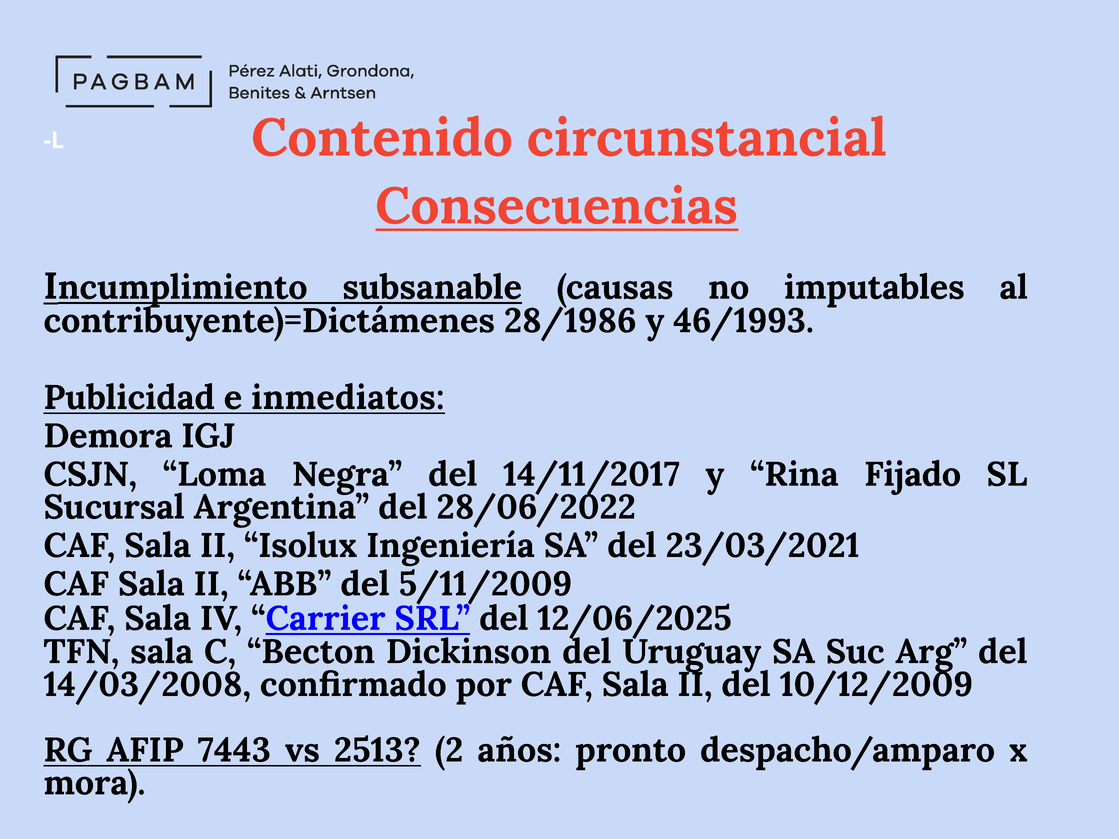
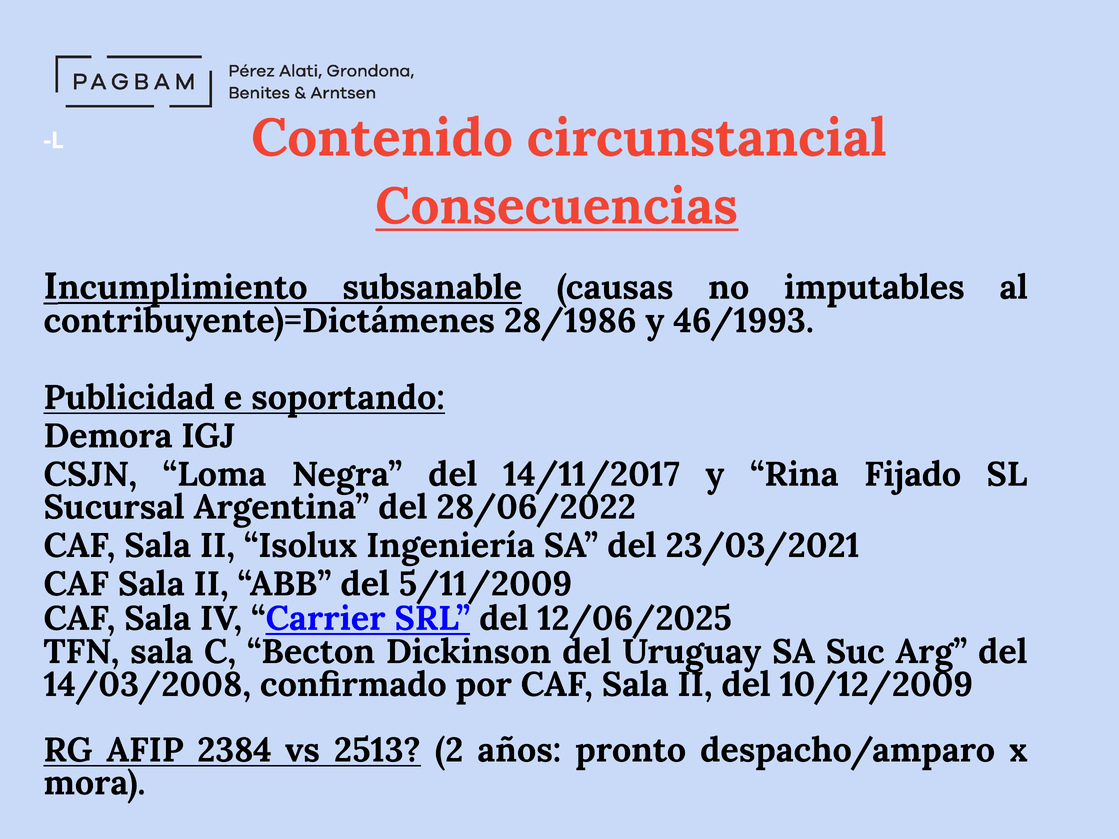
inmediatos: inmediatos -> soportando (348, 398)
7443: 7443 -> 2384 (235, 750)
